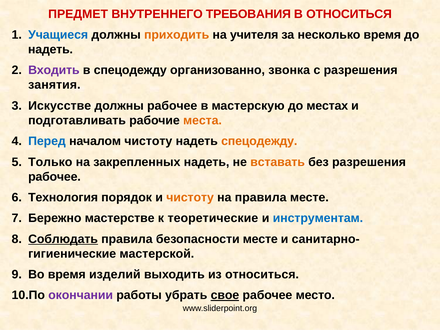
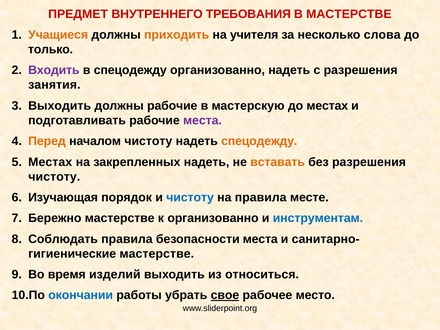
В ОТНОСИТЬСЯ: ОТНОСИТЬСЯ -> МАСТЕРСТВЕ (349, 14)
Учащиеся colour: blue -> orange (58, 35)
несколько время: время -> слова (382, 35)
надеть: надеть -> только (51, 49)
организованно звонка: звонка -> надеть (289, 70)
Искусстве: Искусстве -> Выходить (60, 106)
должны рабочее: рабочее -> рабочие (172, 106)
места colour: orange -> purple (202, 120)
Перед colour: blue -> orange (47, 141)
Только: Только -> Местах (50, 162)
рабочее: рабочее -> чистоту (54, 177)
Технология: Технология -> Изучающая (63, 197)
чистоту colour: orange -> blue (190, 197)
к теоретические: теоретические -> организованно (213, 218)
Соблюдать underline: present -> none (63, 239)
безопасности месте: месте -> места (260, 239)
мастерской: мастерской -> мастерстве (157, 254)
окончании colour: purple -> blue (81, 295)
